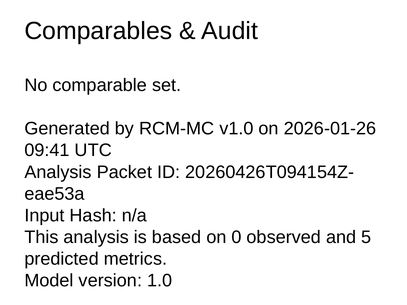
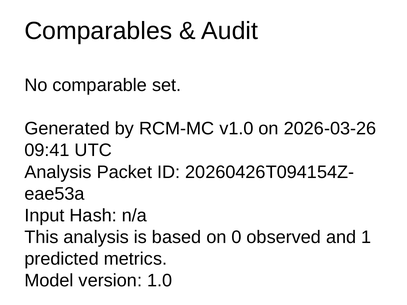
2026-01-26: 2026-01-26 -> 2026-03-26 (330, 129)
5: 5 -> 1 (366, 237)
